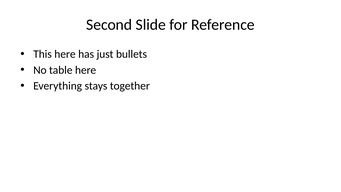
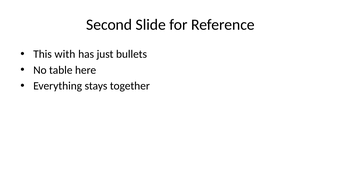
This here: here -> with (65, 54)
